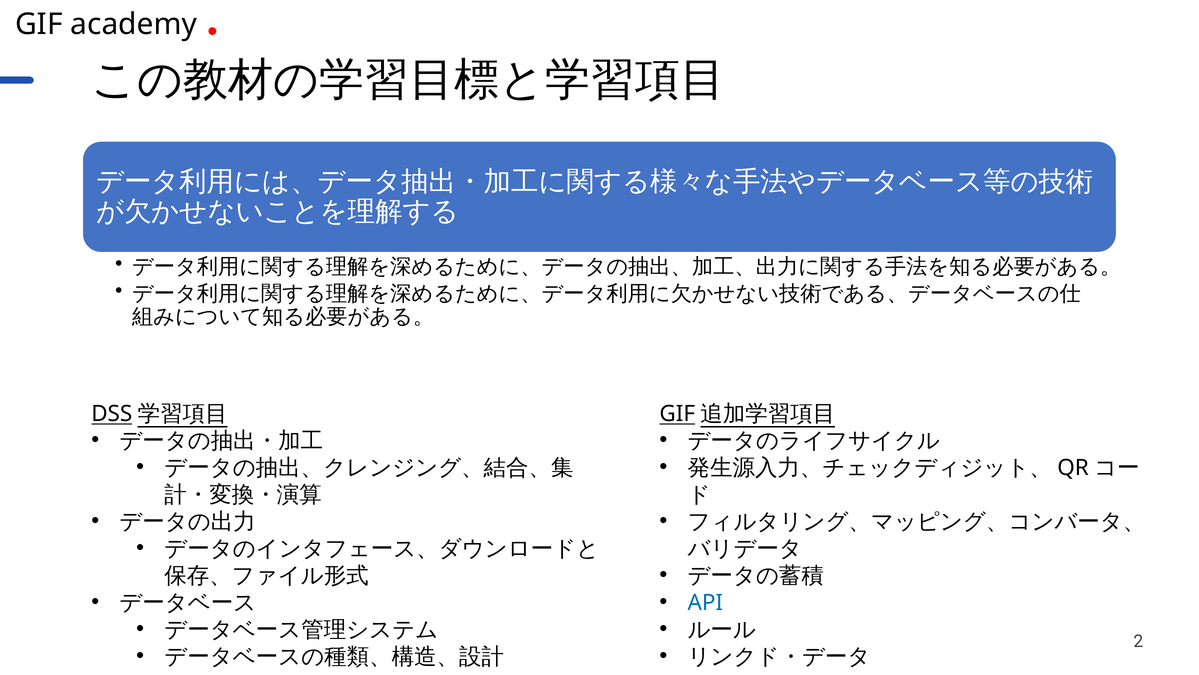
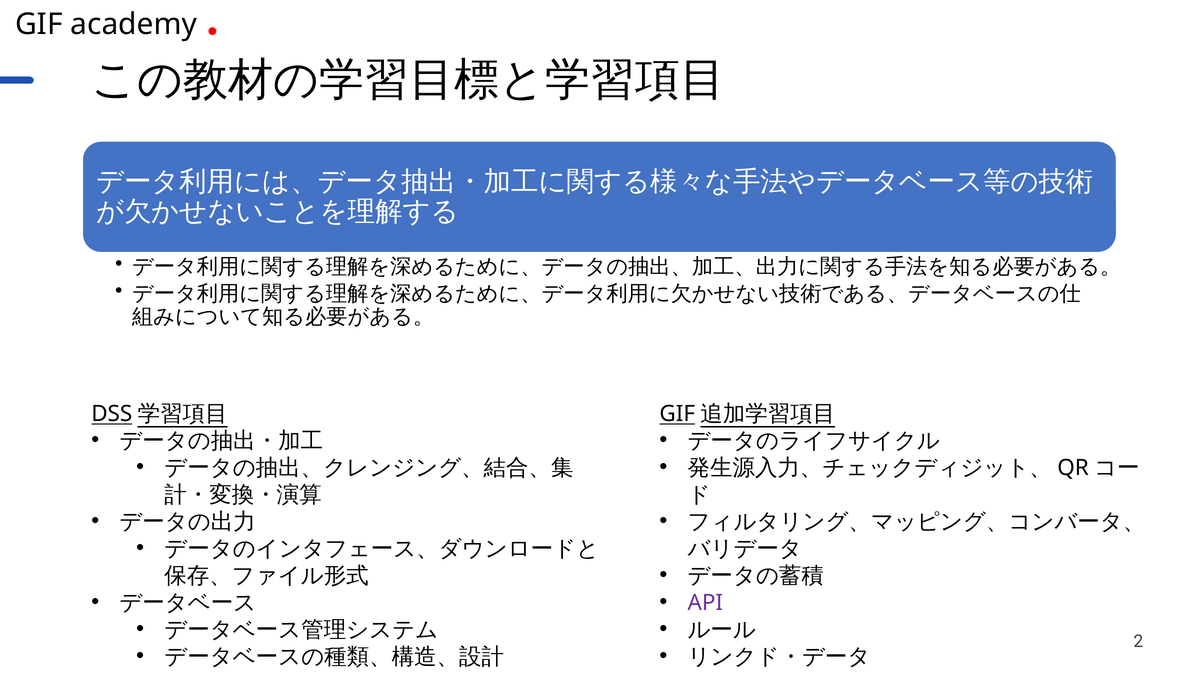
API colour: blue -> purple (705, 602)
